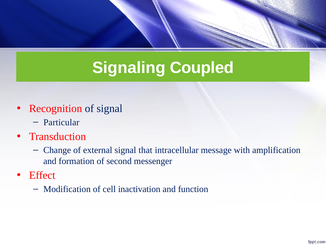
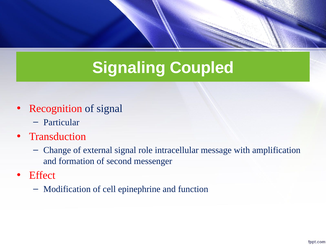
that: that -> role (146, 150)
inactivation: inactivation -> epinephrine (139, 189)
